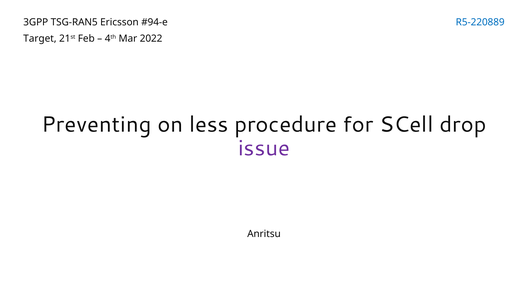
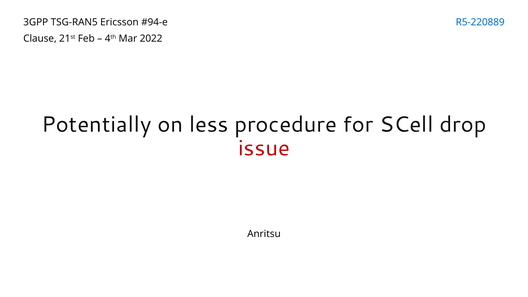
Target: Target -> Clause (40, 38)
Preventing: Preventing -> Potentially (96, 124)
issue colour: purple -> red (264, 148)
